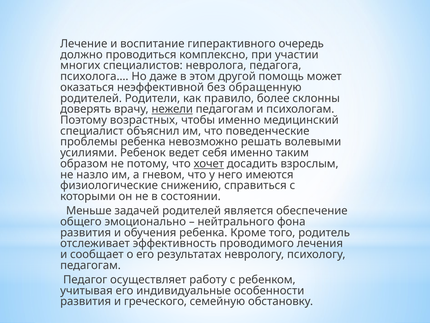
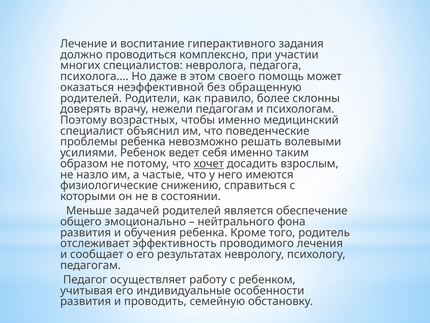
очередь: очередь -> задания (301, 44)
другой: другой -> своего (237, 76)
нежели underline: present -> none (172, 109)
гневом: гневом -> частые (163, 174)
греческого: греческого -> проводить (155, 301)
